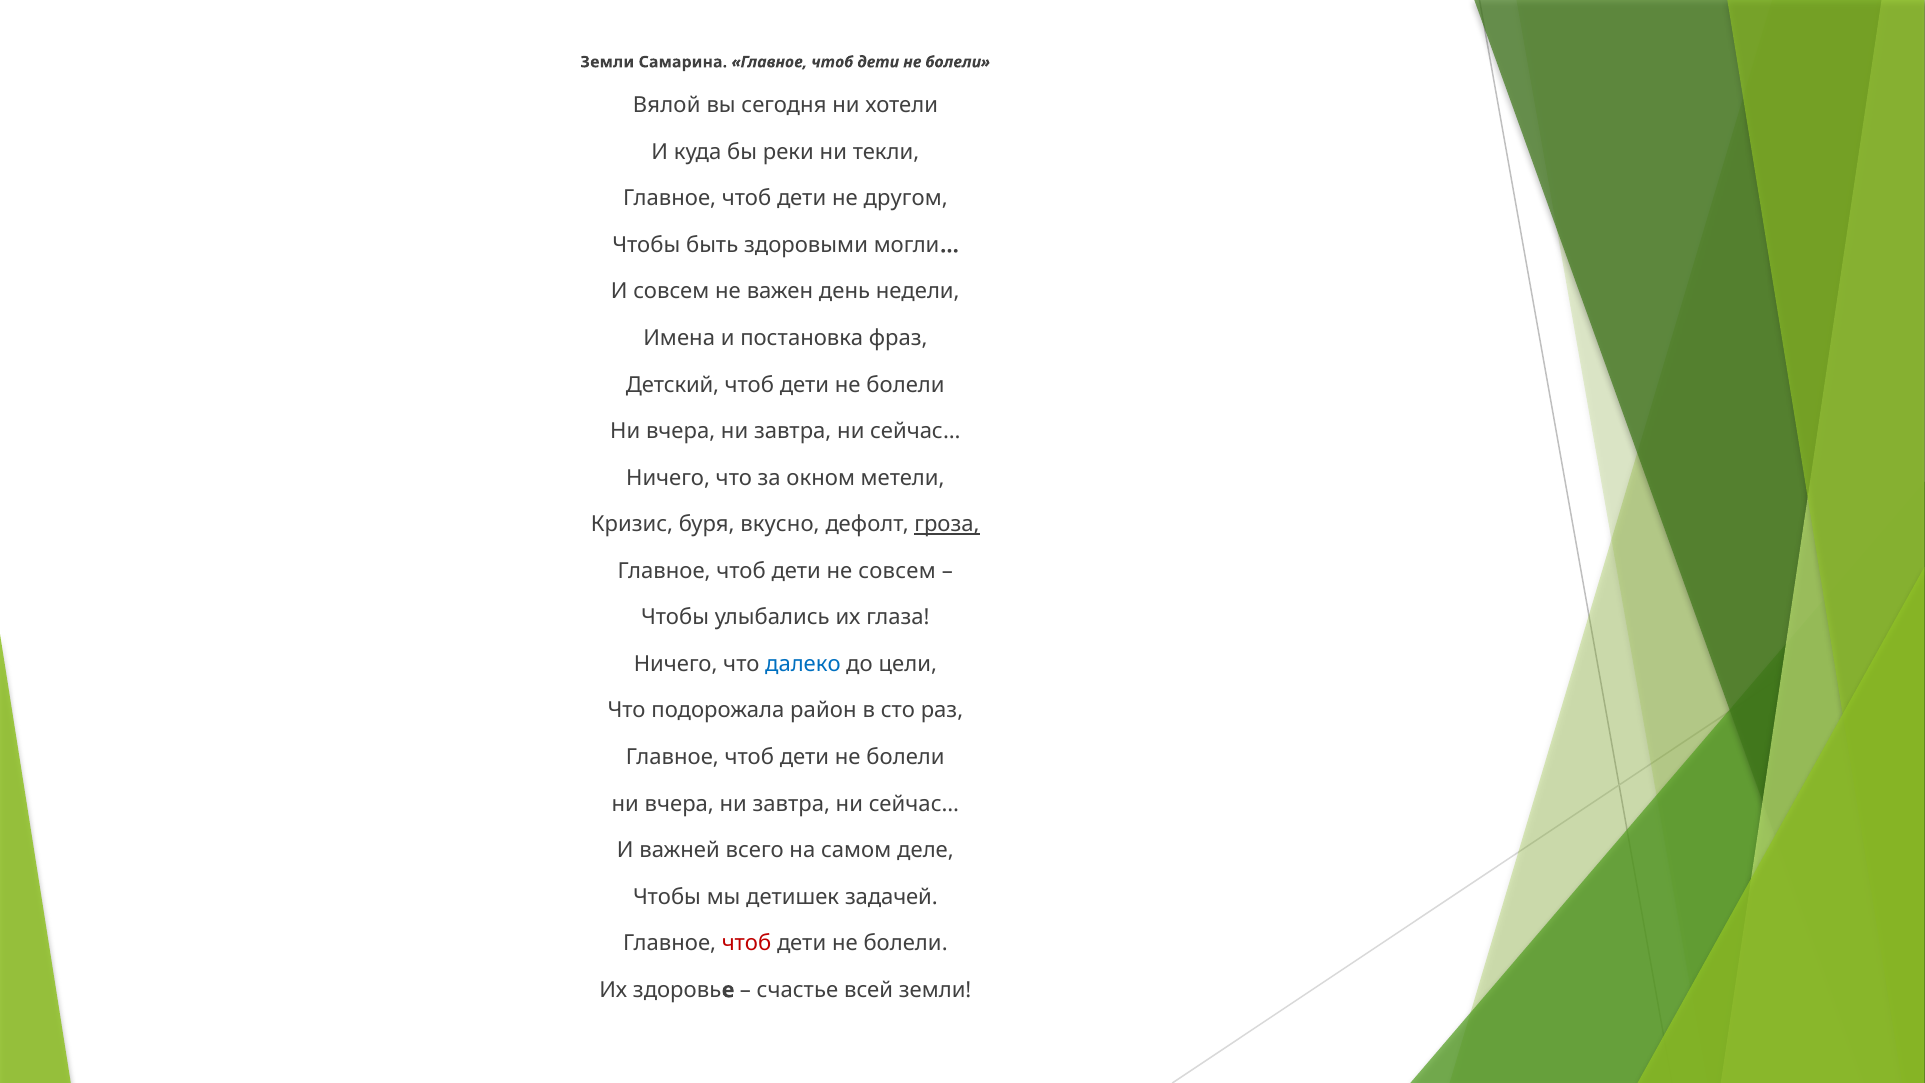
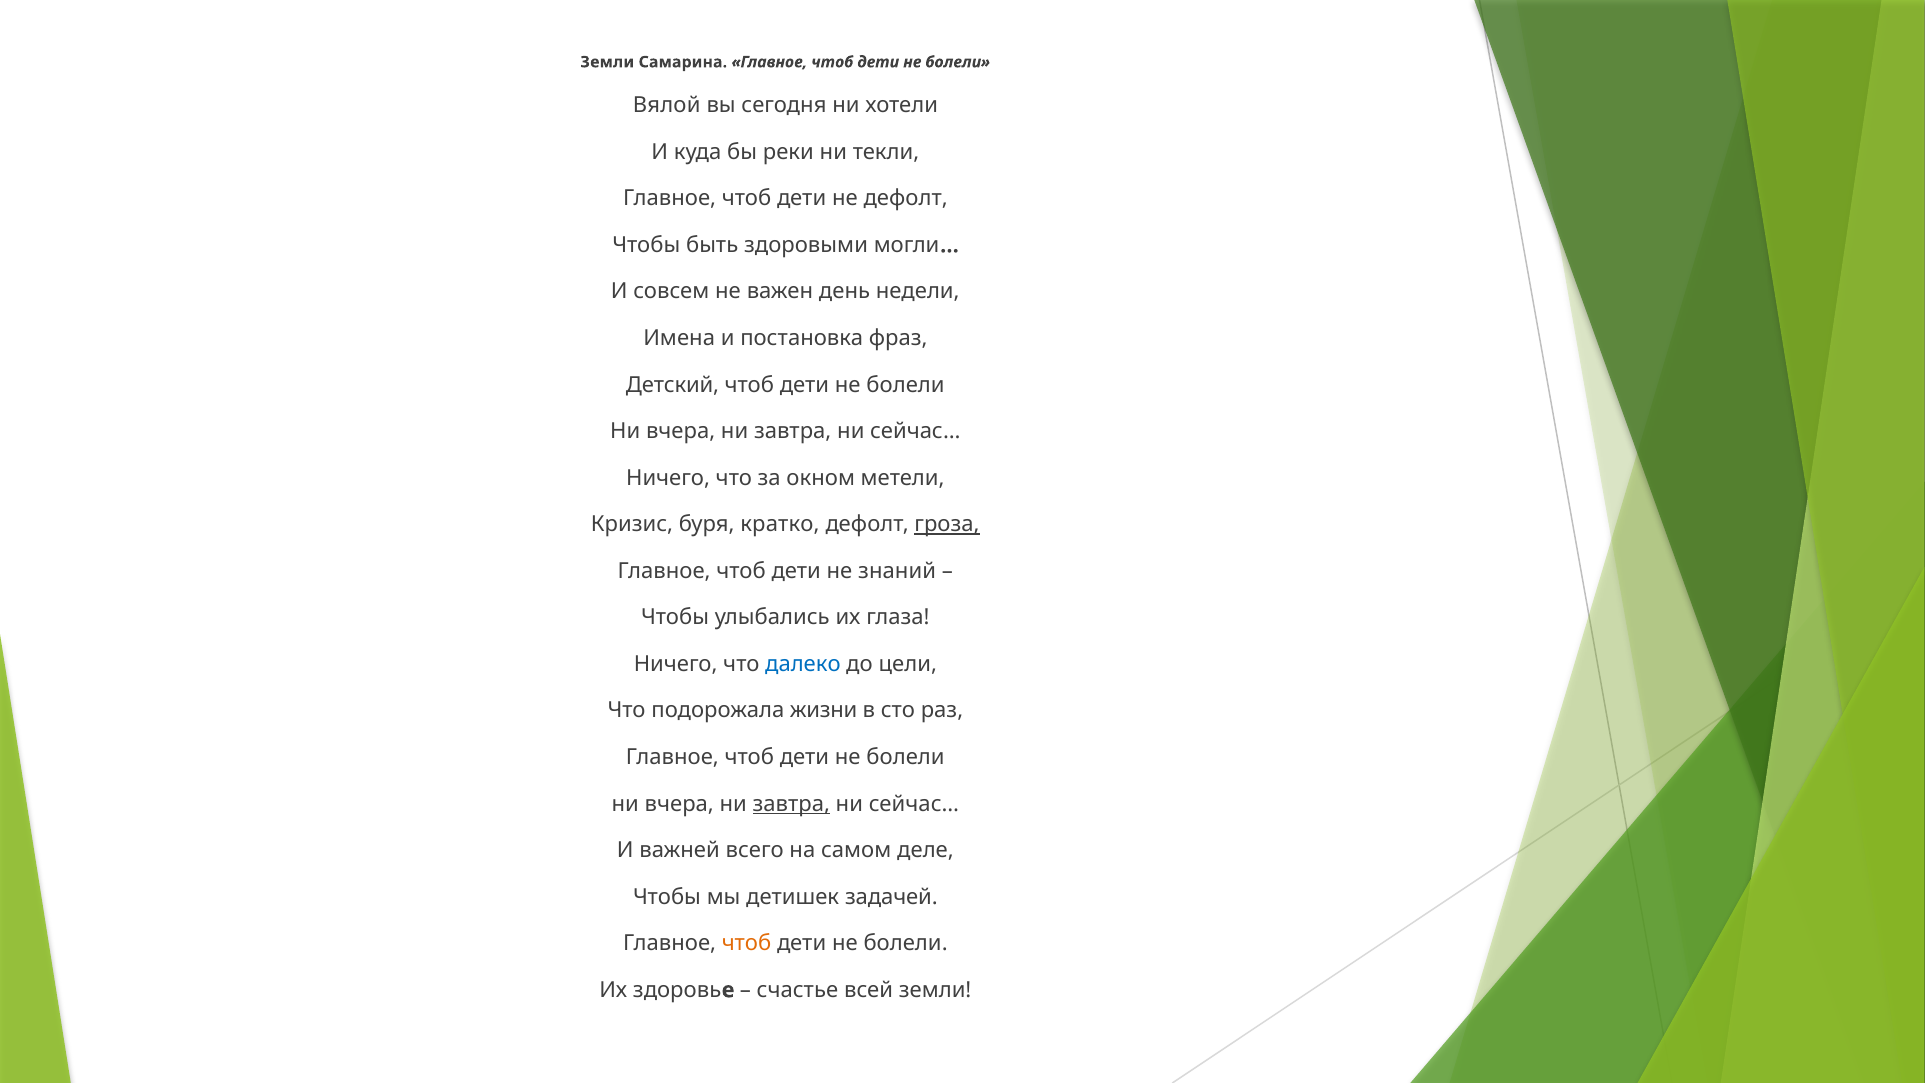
не другом: другом -> дефолт (906, 198)
вкусно: вкусно -> кратко (780, 524)
не совсем: совсем -> знаний (897, 571)
район: район -> жизни (824, 711)
завтра underline: none -> present (791, 804)
чтоб colour: red -> orange (746, 943)
